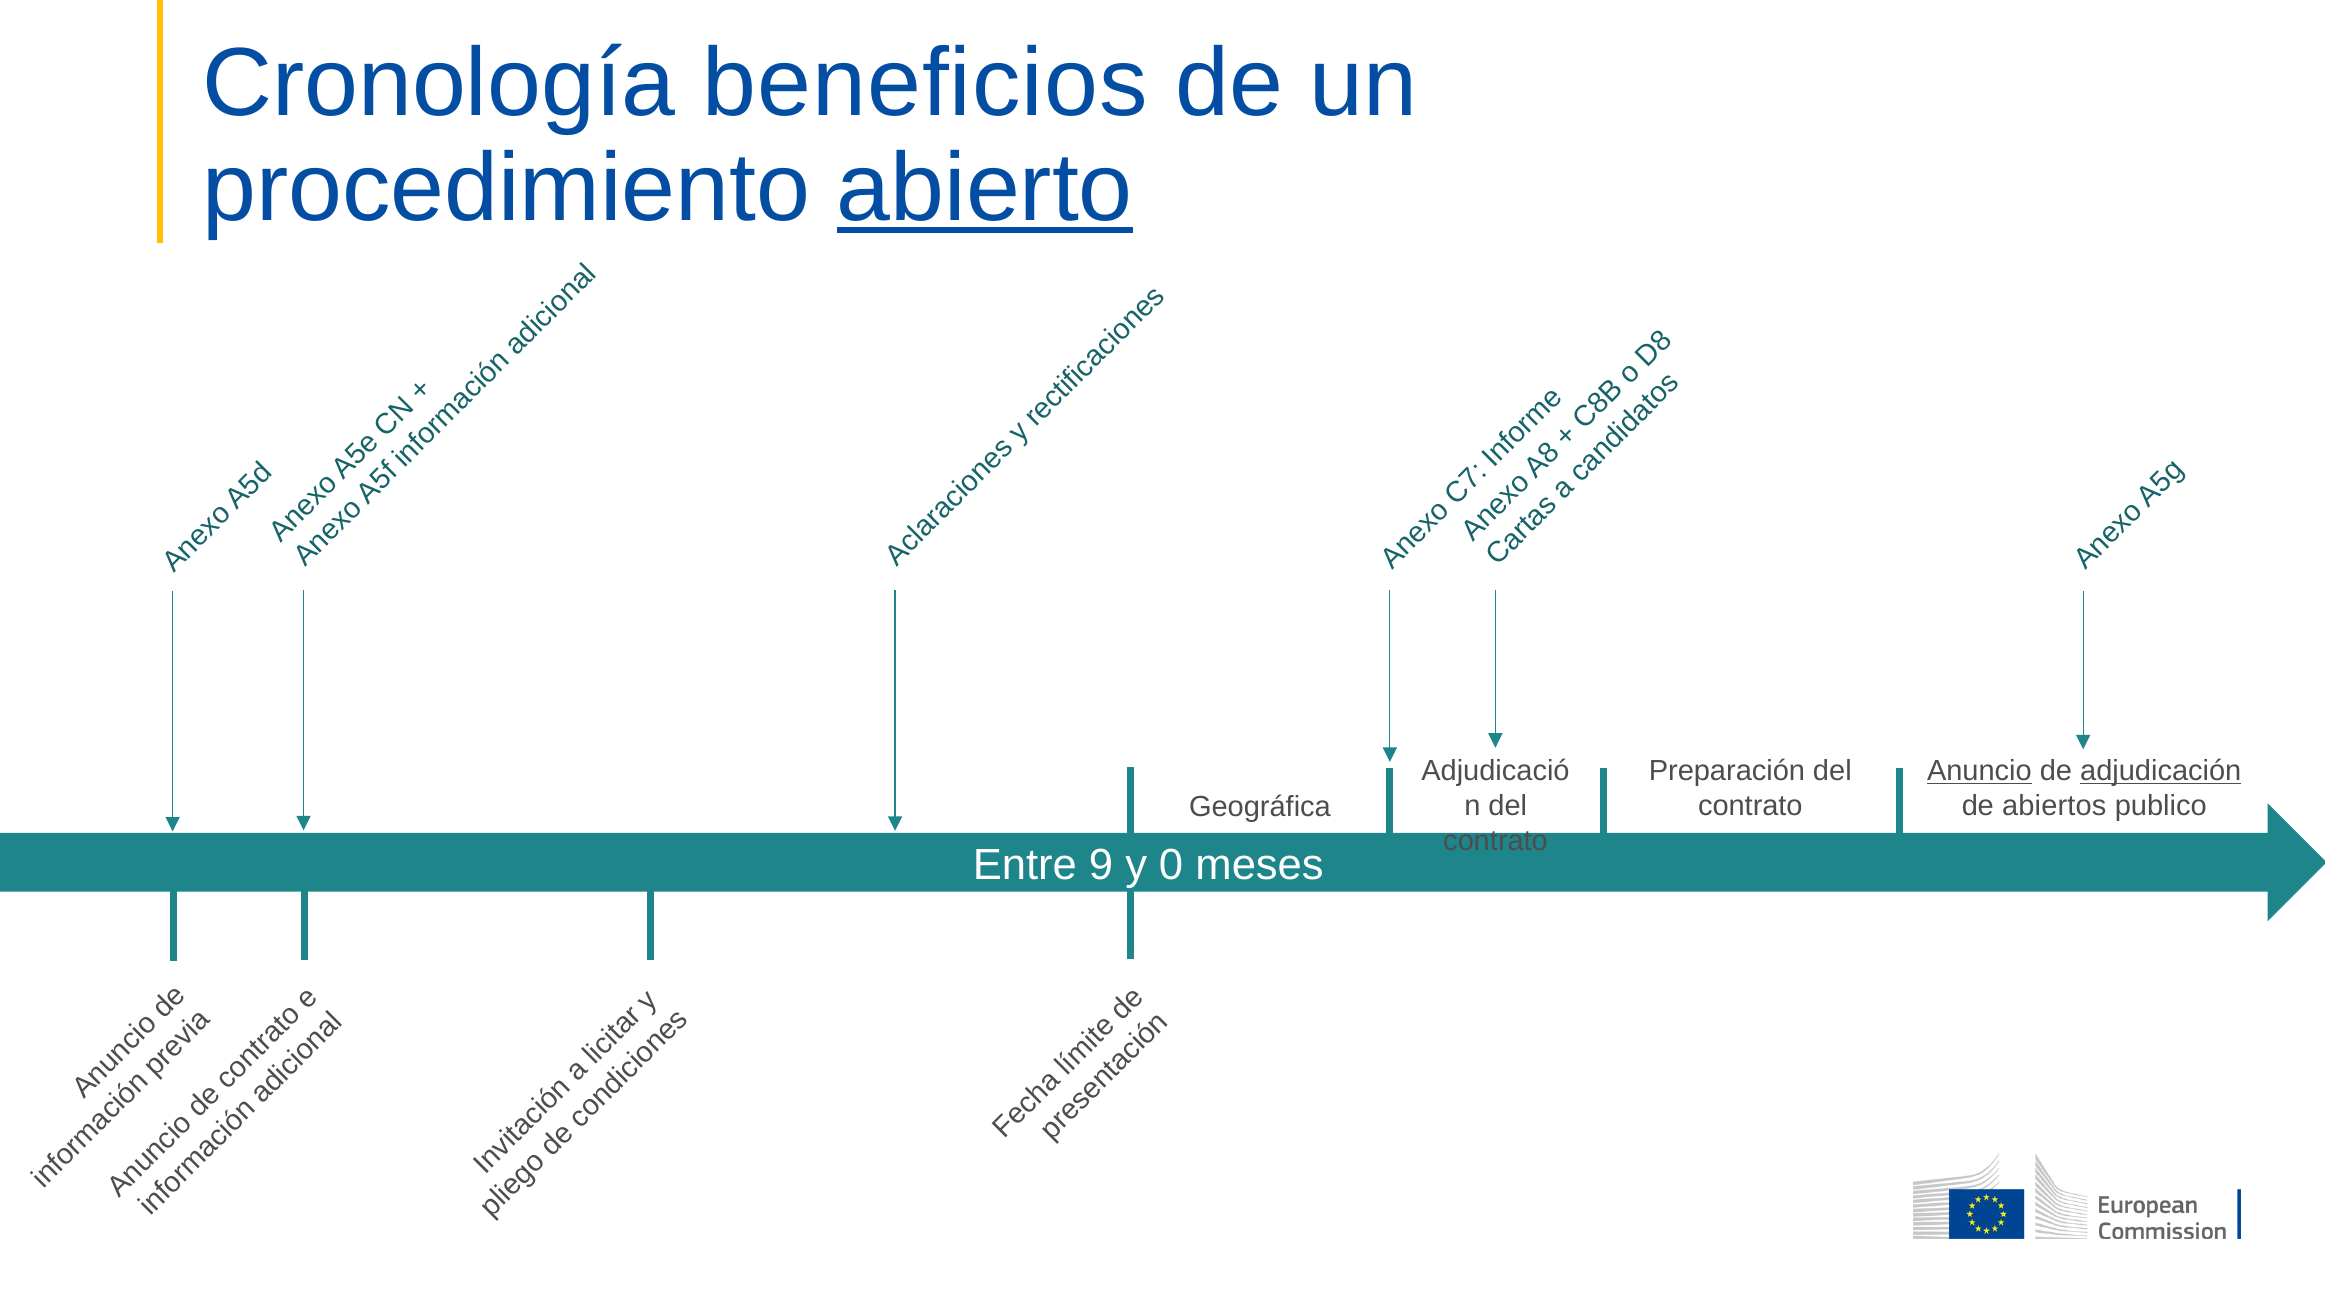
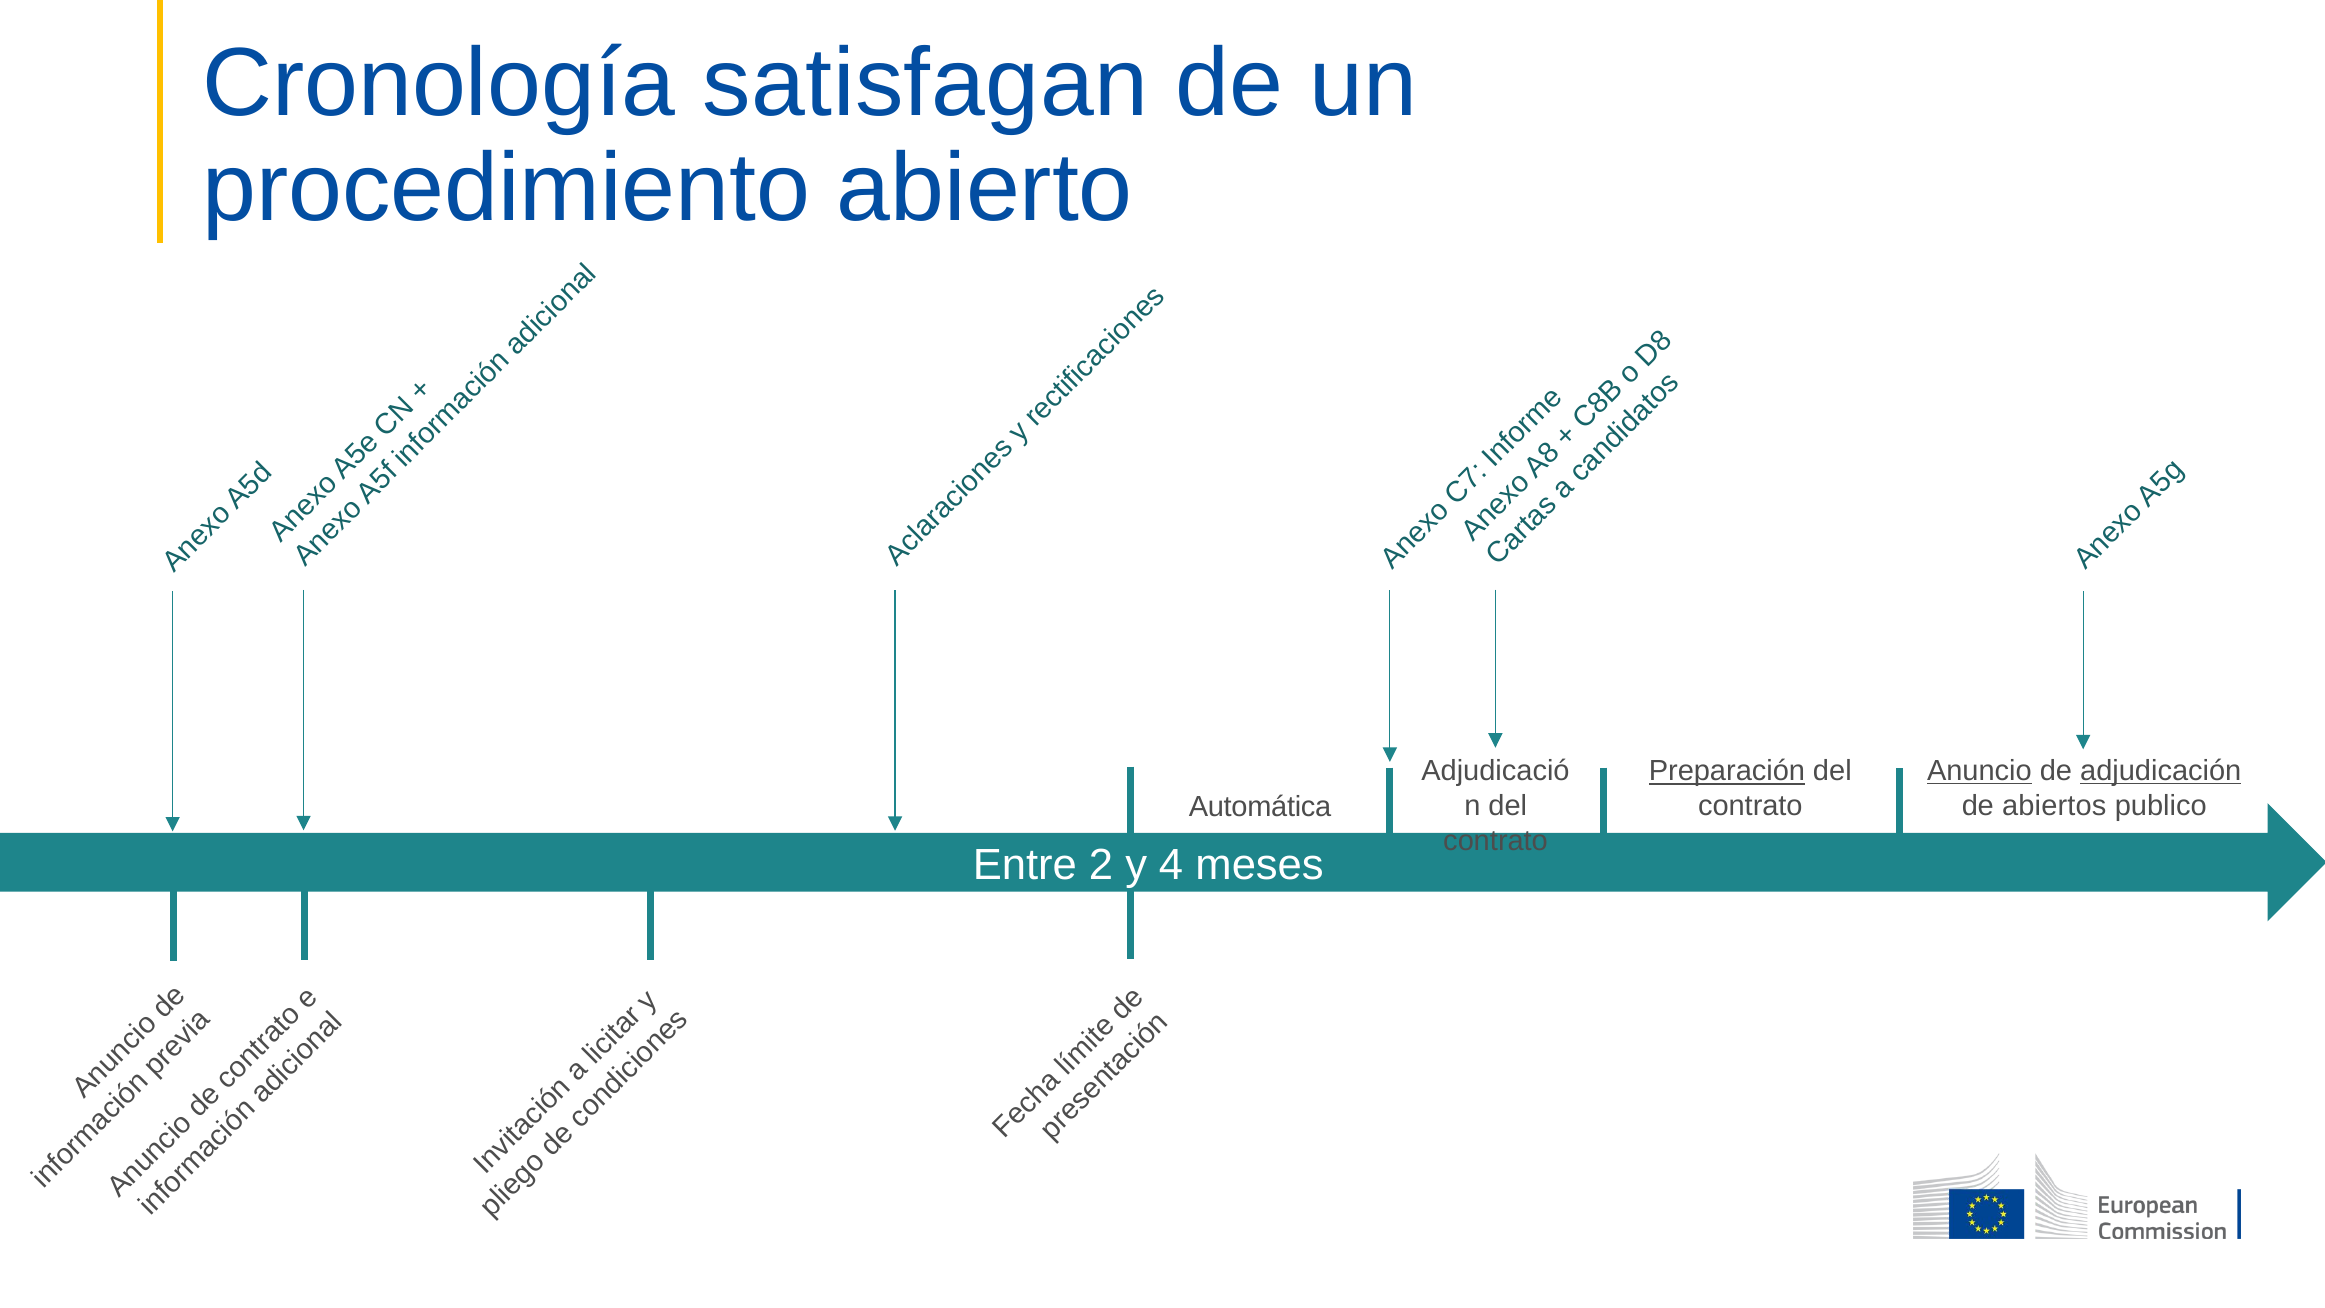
beneficios: beneficios -> satisfagan (925, 84)
abierto underline: present -> none (985, 188)
Preparación underline: none -> present (1727, 771)
Geográfica: Geográfica -> Automática (1260, 807)
9: 9 -> 2 (1101, 865)
0: 0 -> 4 (1171, 865)
